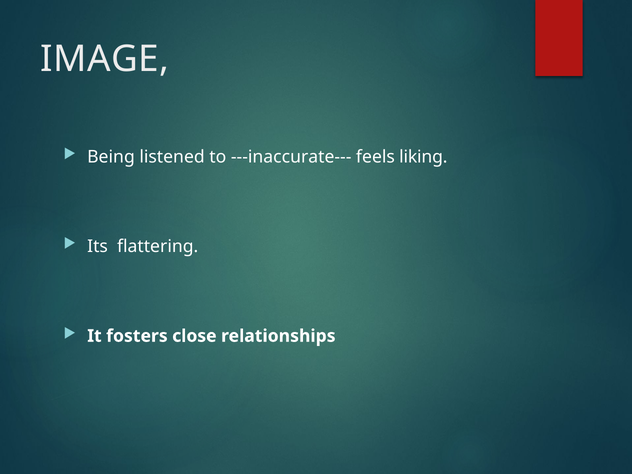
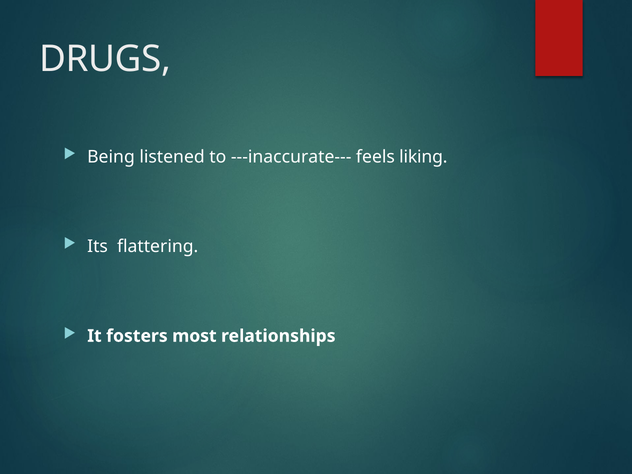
IMAGE: IMAGE -> DRUGS (105, 59)
close: close -> most (194, 336)
